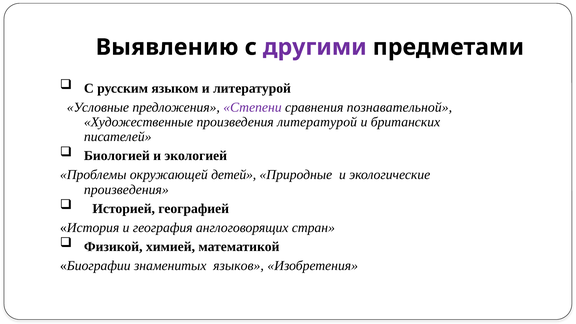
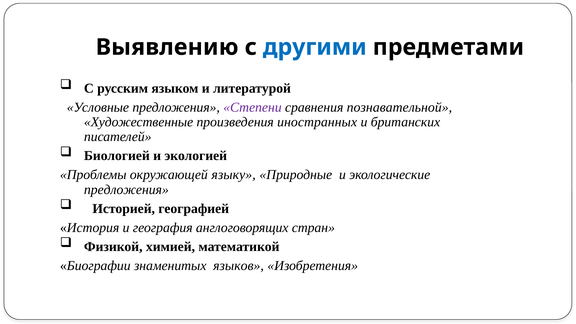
другими colour: purple -> blue (315, 47)
произведения литературой: литературой -> иностранных (317, 122)
детей: детей -> языку (234, 175)
произведения: произведения -> предложения (126, 190)
